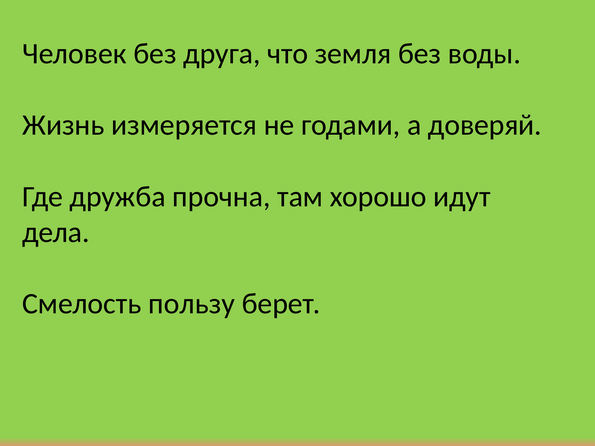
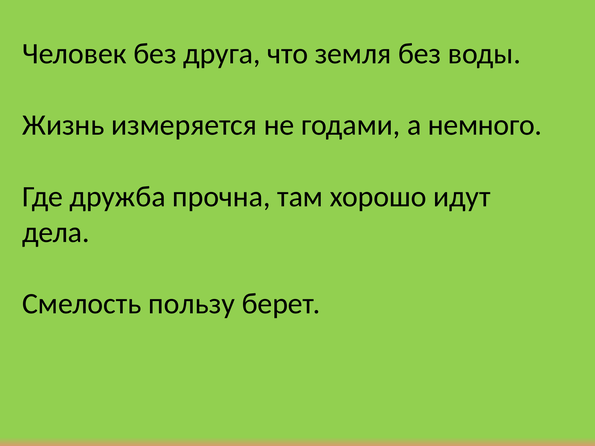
доверяй: доверяй -> немного (485, 125)
